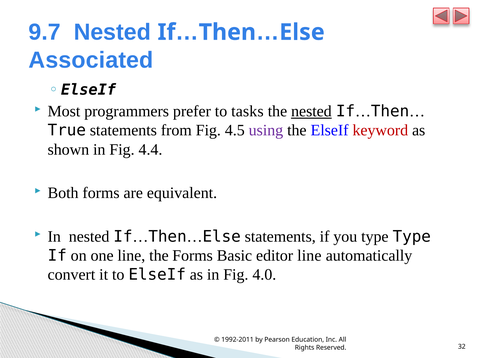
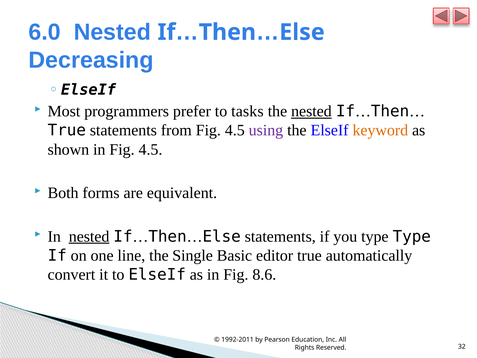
9.7: 9.7 -> 6.0 (45, 32)
Associated: Associated -> Decreasing (91, 60)
keyword colour: red -> orange (380, 130)
in Fig 4.4: 4.4 -> 4.5 (150, 149)
nested underline: none -> present (89, 236)
the Forms: Forms -> Single (193, 255)
editor line: line -> true (309, 255)
4.0: 4.0 -> 8.6 (264, 274)
